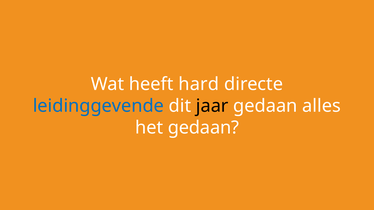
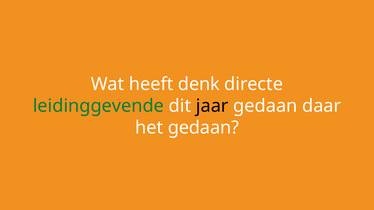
hard: hard -> denk (199, 84)
leidinggevende colour: blue -> green (98, 106)
alles: alles -> daar (322, 106)
